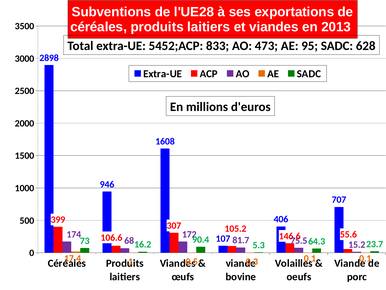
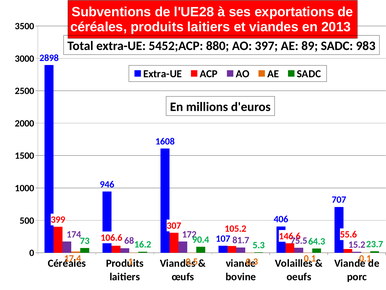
833: 833 -> 880 (218, 46)
473: 473 -> 397 (266, 46)
95: 95 -> 89 (310, 46)
628: 628 -> 983 (366, 46)
